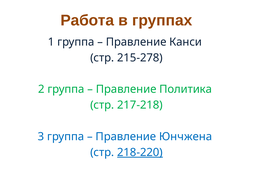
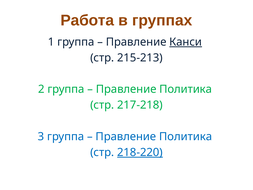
Канси underline: none -> present (186, 42)
215-278: 215-278 -> 215-213 (140, 58)
Юнчжена: Юнчжена -> Политика (186, 136)
